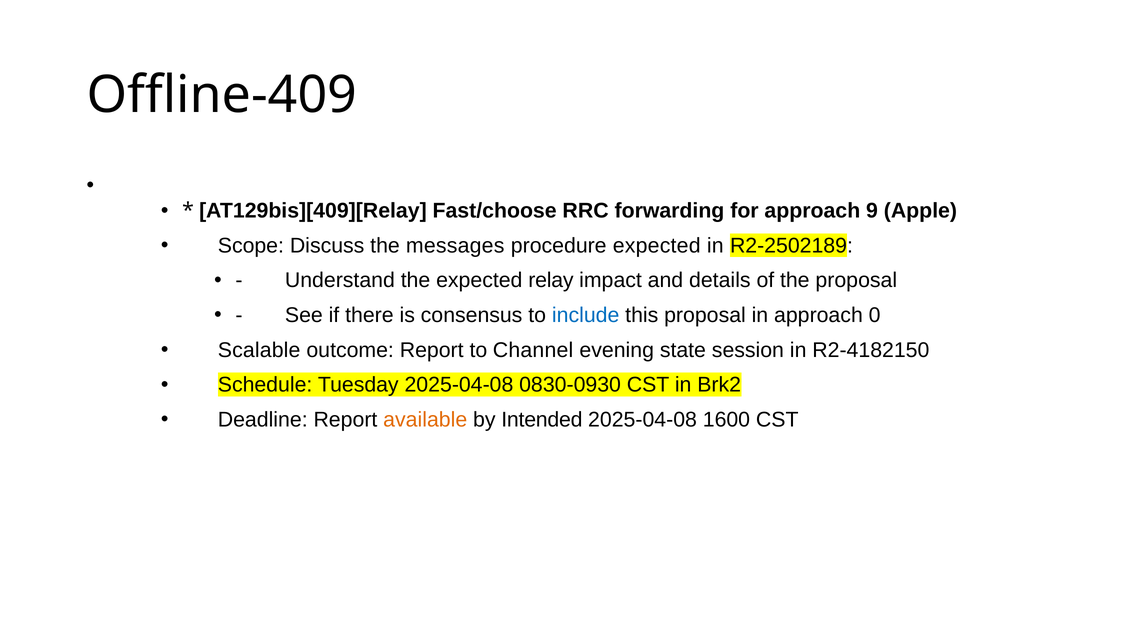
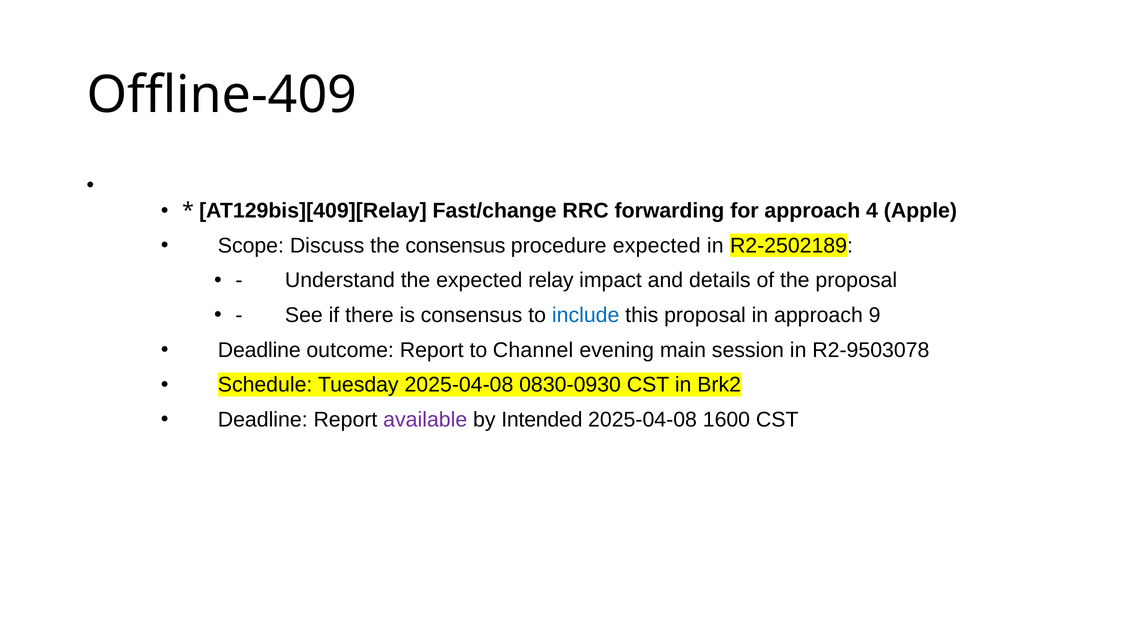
Fast/choose: Fast/choose -> Fast/change (495, 211)
9: 9 -> 4 (872, 211)
the messages: messages -> consensus (455, 246)
0: 0 -> 9 (875, 315)
Scalable: Scalable -> Deadline (259, 350)
state: state -> main (683, 350)
R2-4182150: R2-4182150 -> R2-9503078 (871, 350)
available colour: orange -> purple (425, 420)
